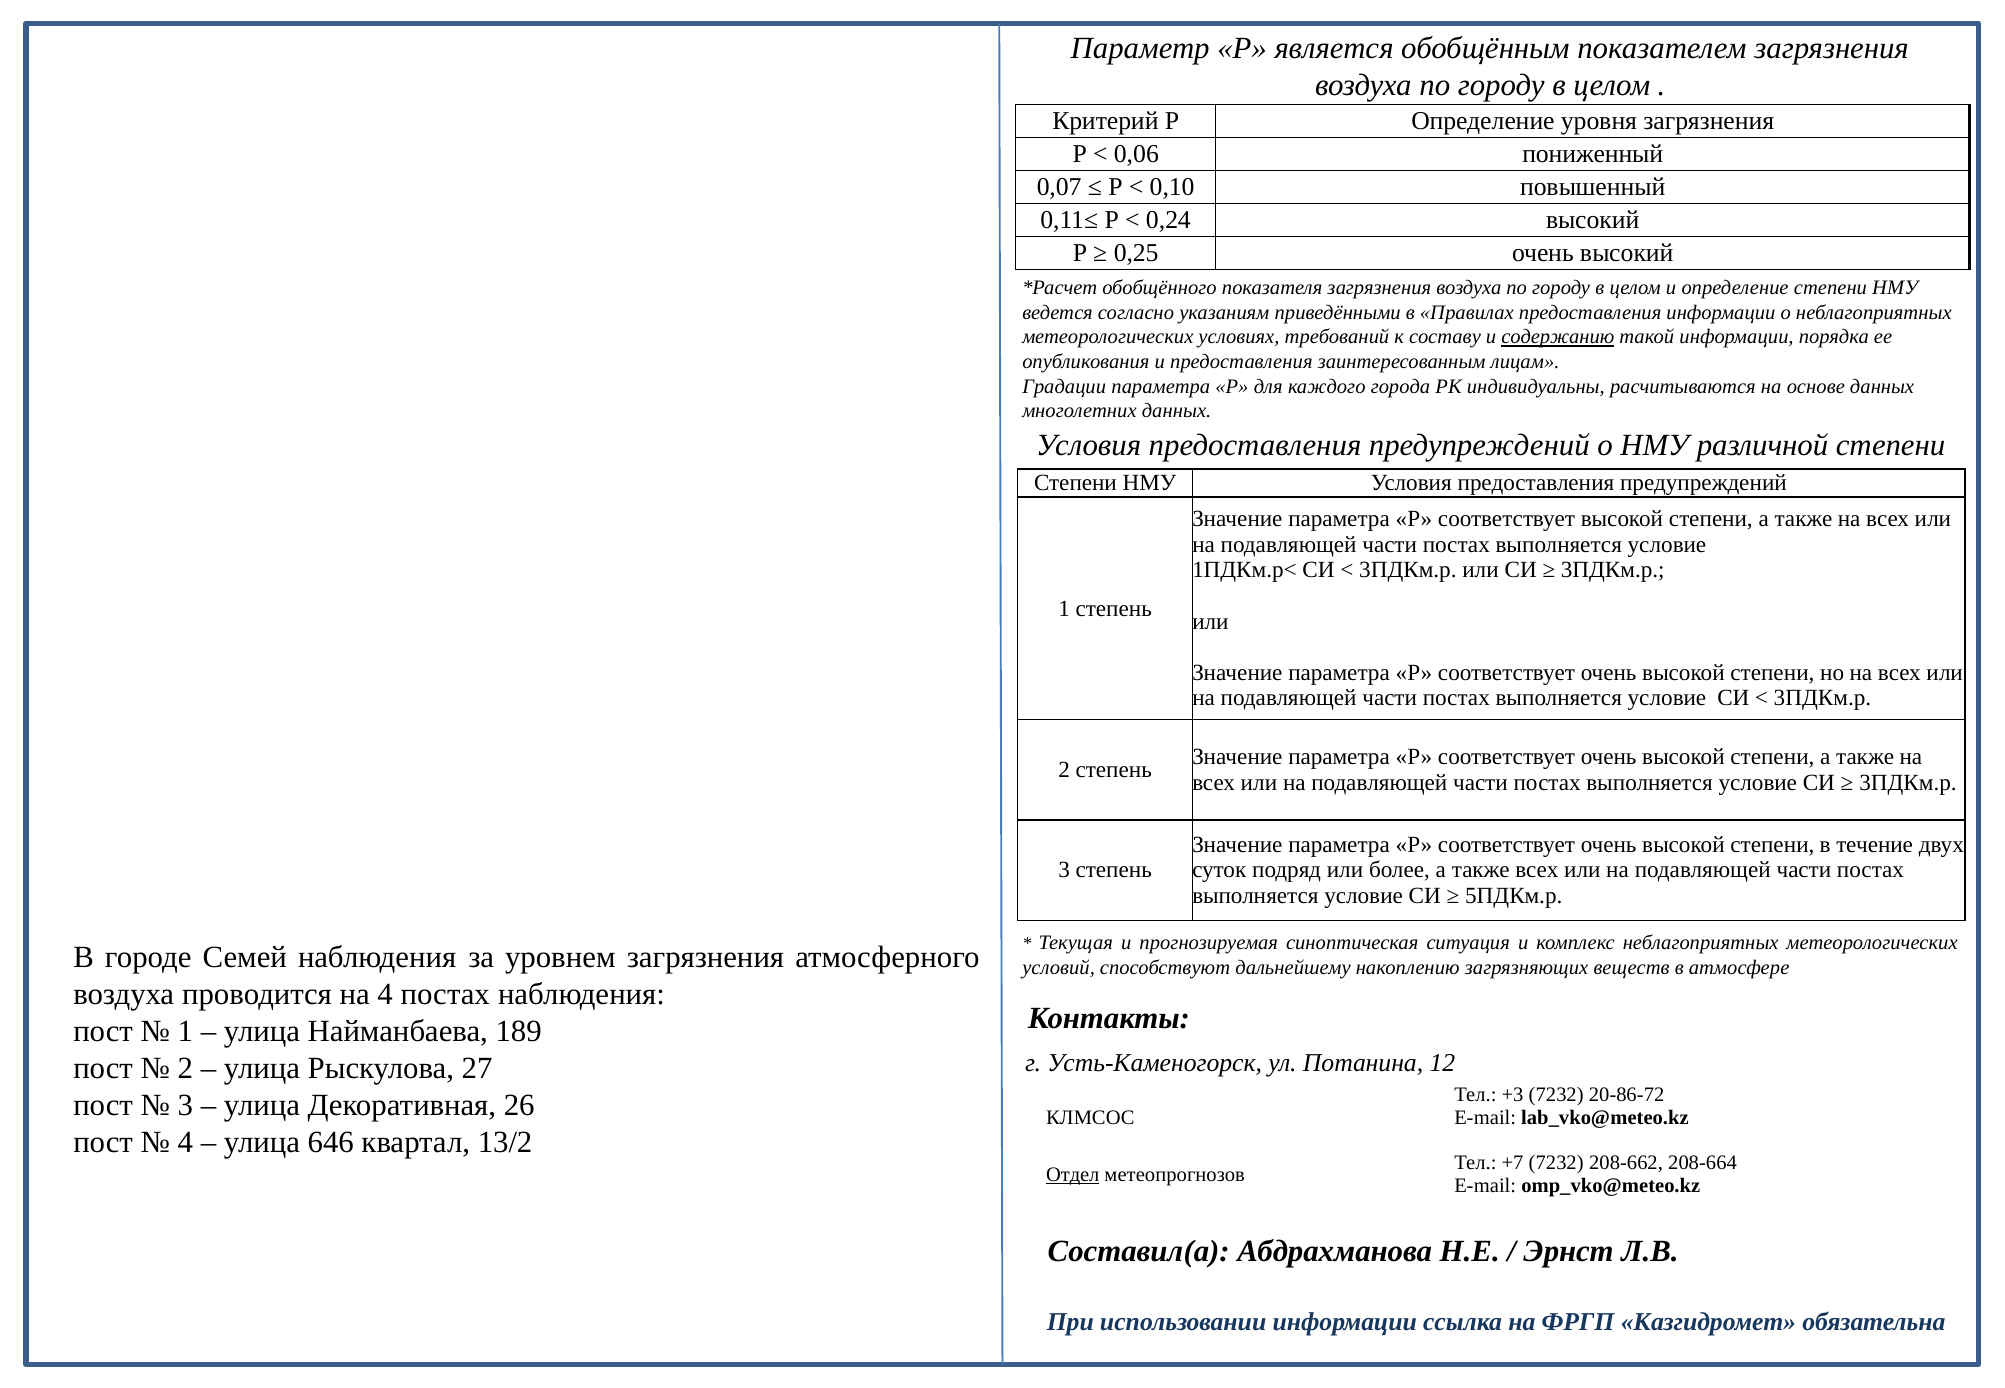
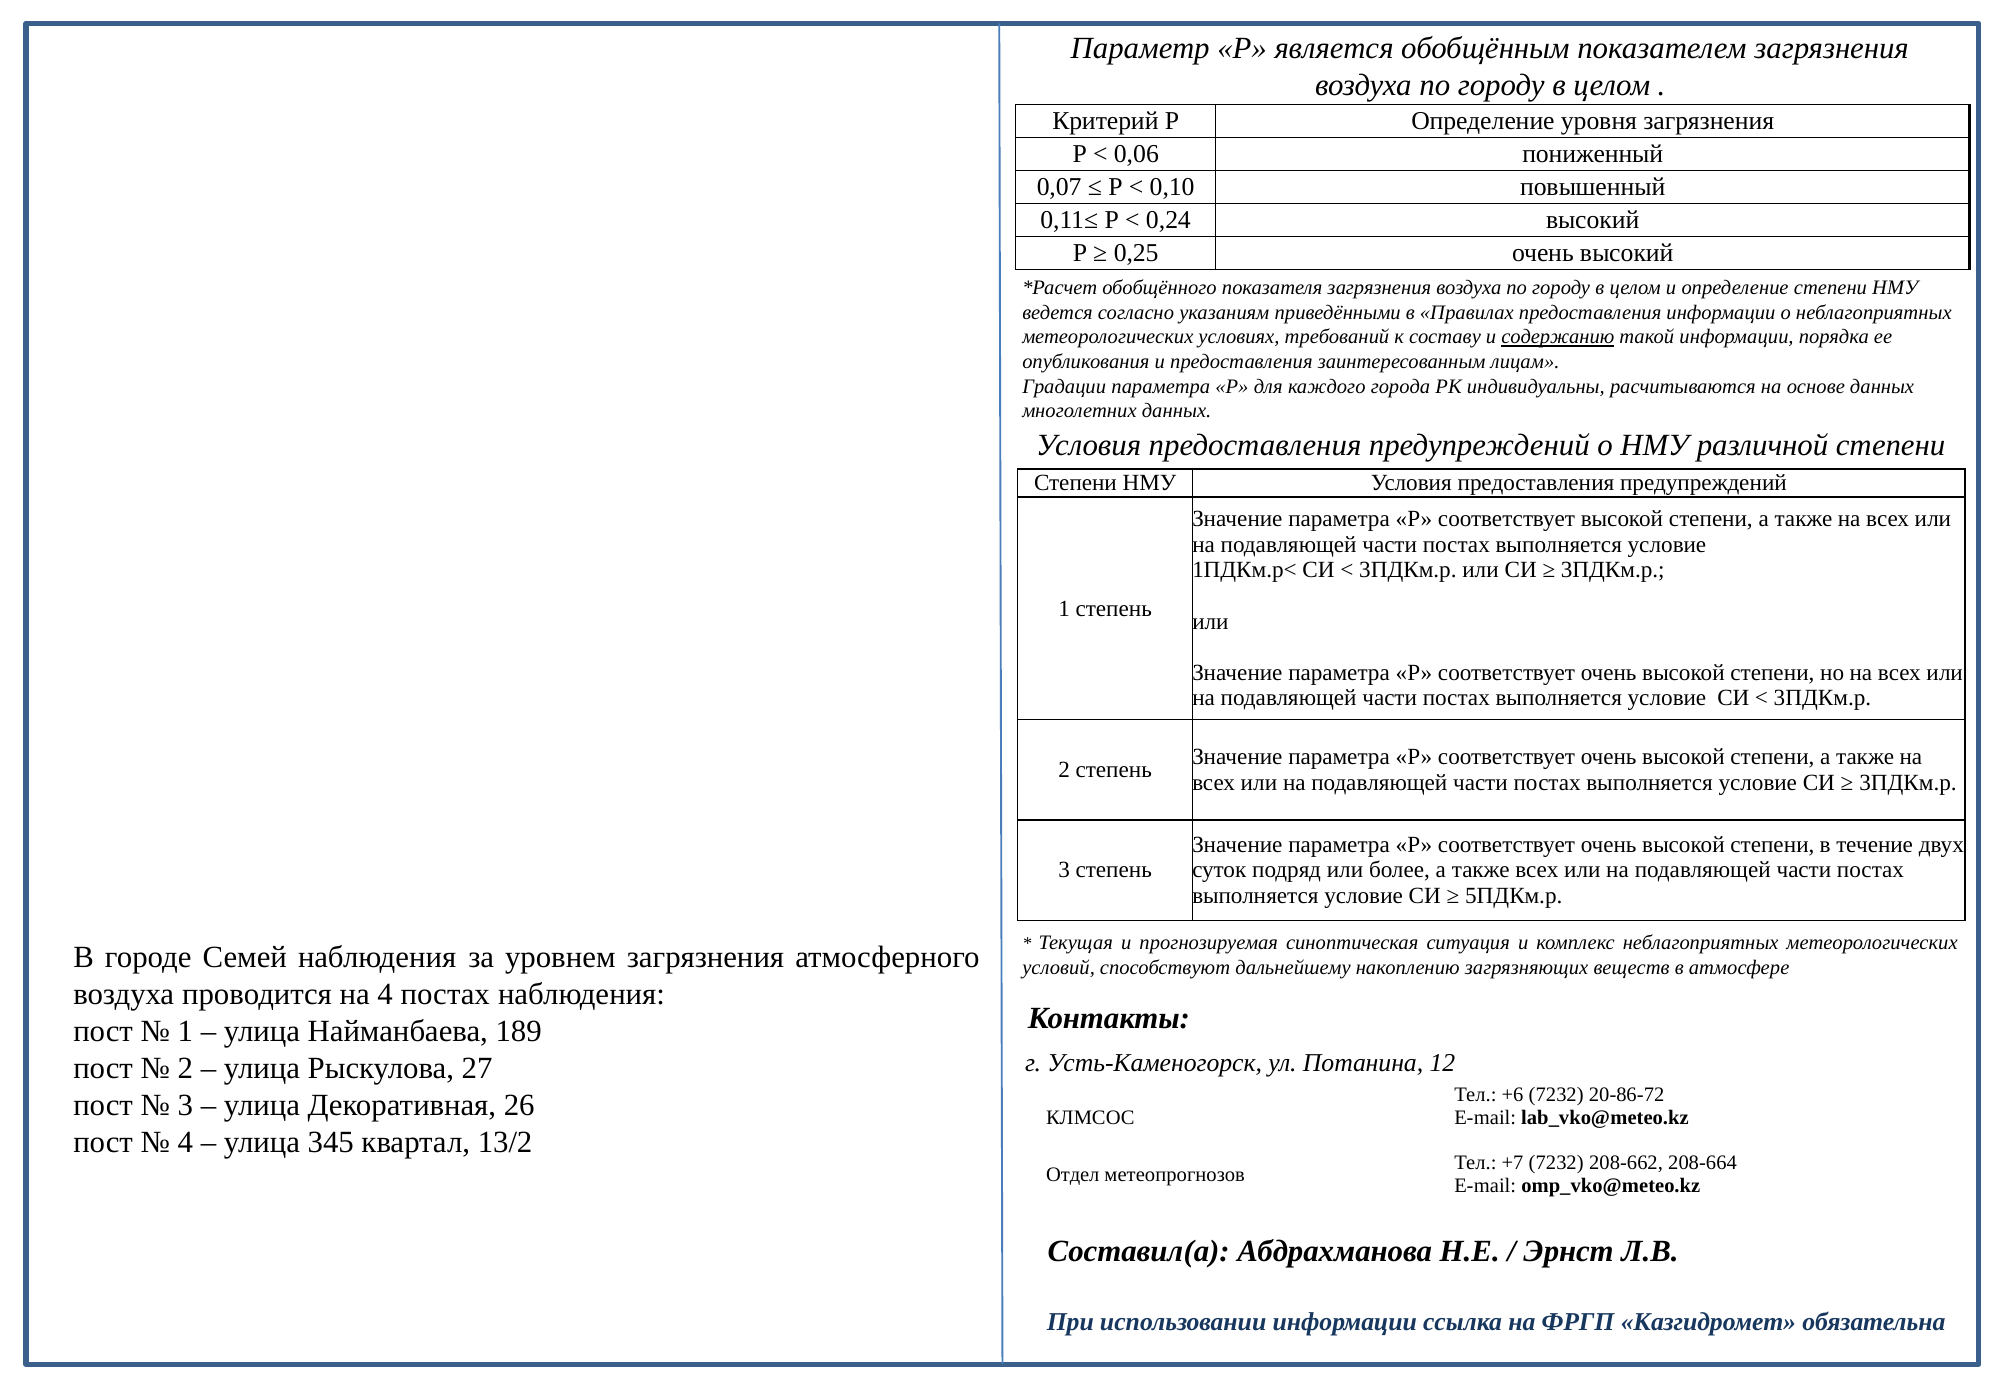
+3: +3 -> +6 (1512, 1095)
646: 646 -> 345 (331, 1142)
Отдел underline: present -> none (1073, 1175)
